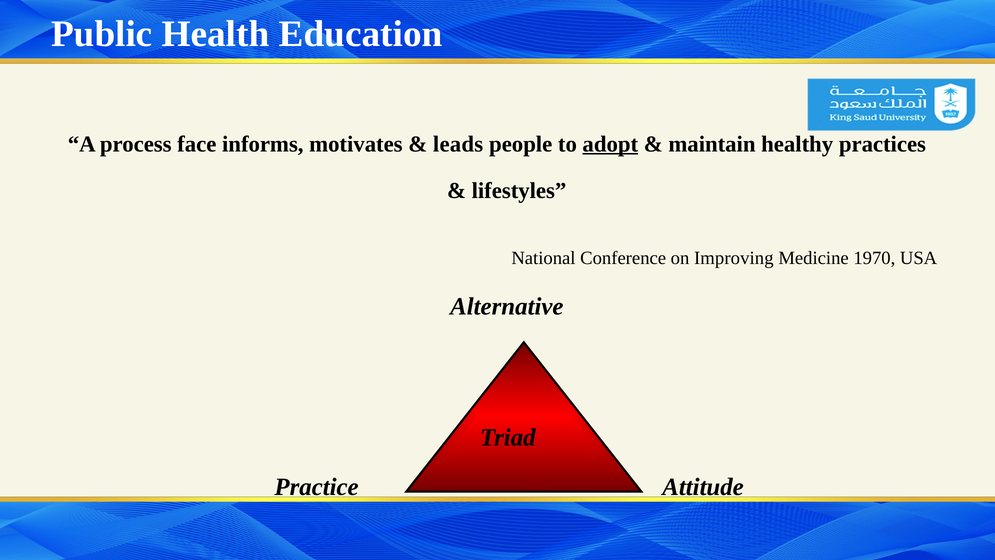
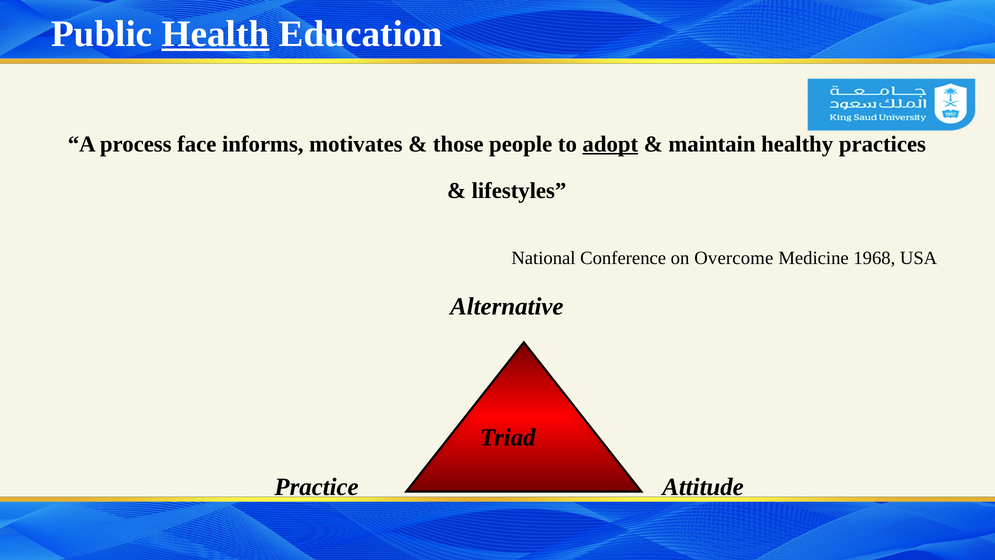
Health underline: none -> present (216, 34)
leads: leads -> those (458, 144)
Improving: Improving -> Overcome (734, 258)
1970: 1970 -> 1968 (874, 258)
